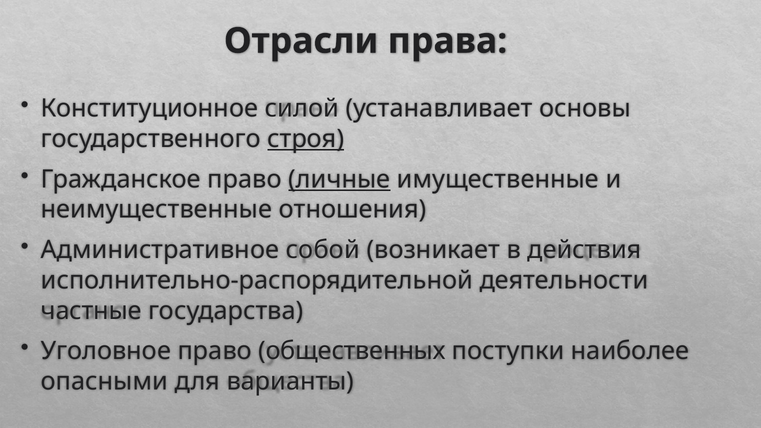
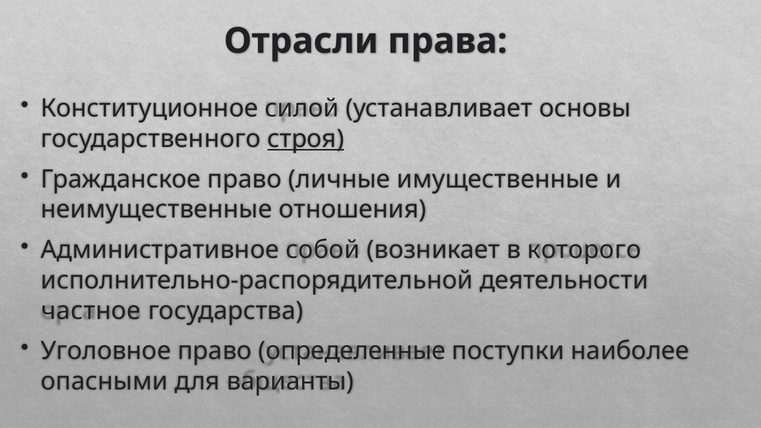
личные underline: present -> none (339, 179)
действия: действия -> которого (584, 250)
частные: частные -> частное (91, 311)
общественных: общественных -> определенные (352, 351)
